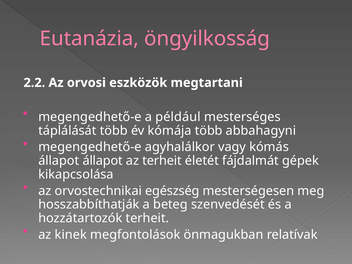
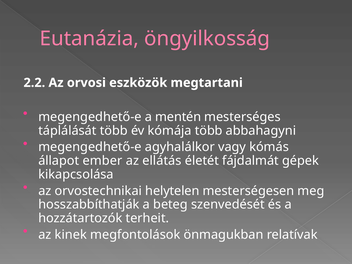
például: például -> mentén (178, 117)
állapot állapot: állapot -> ember (102, 161)
az terheit: terheit -> ellátás (162, 161)
egészség: egészség -> helytelen (172, 191)
